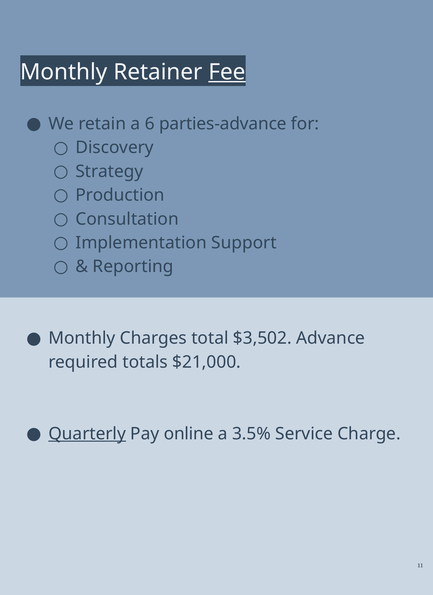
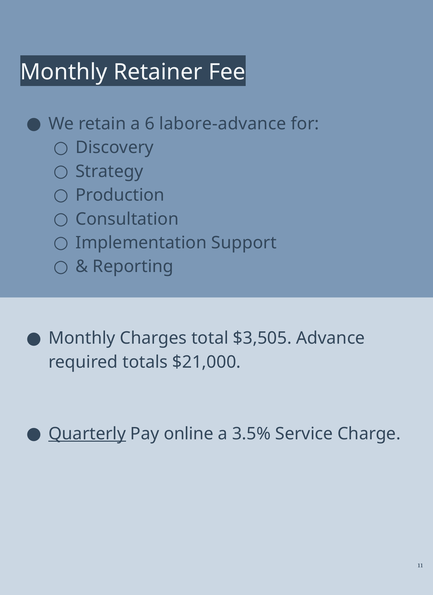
Fee underline: present -> none (227, 72)
parties-advance: parties-advance -> labore-advance (223, 124)
$3,502: $3,502 -> $3,505 (262, 338)
